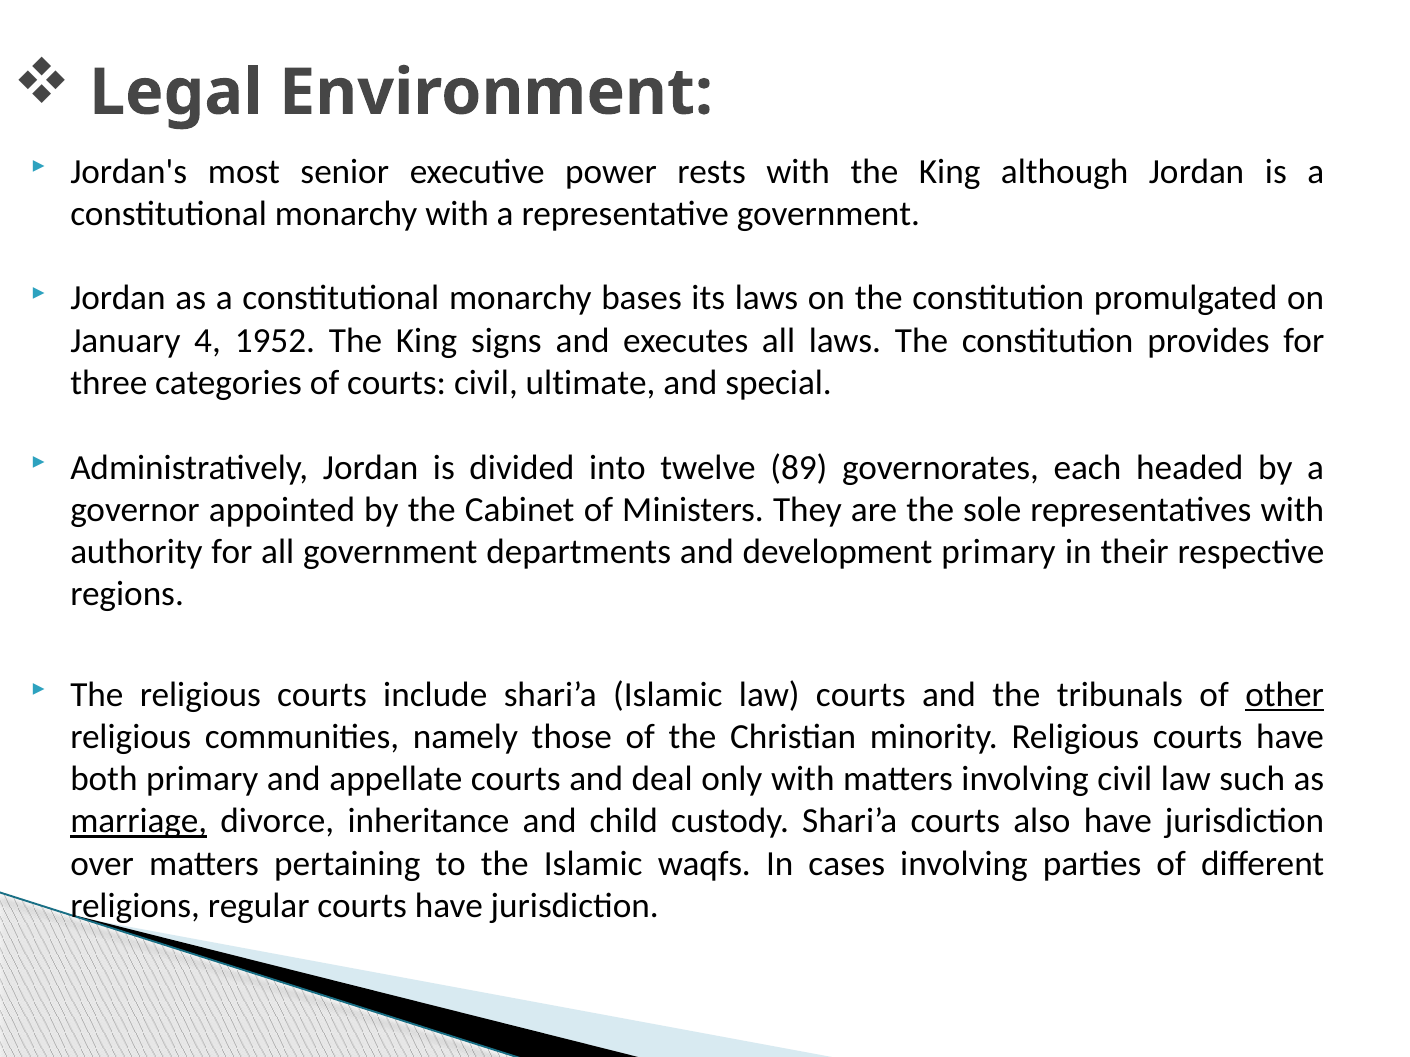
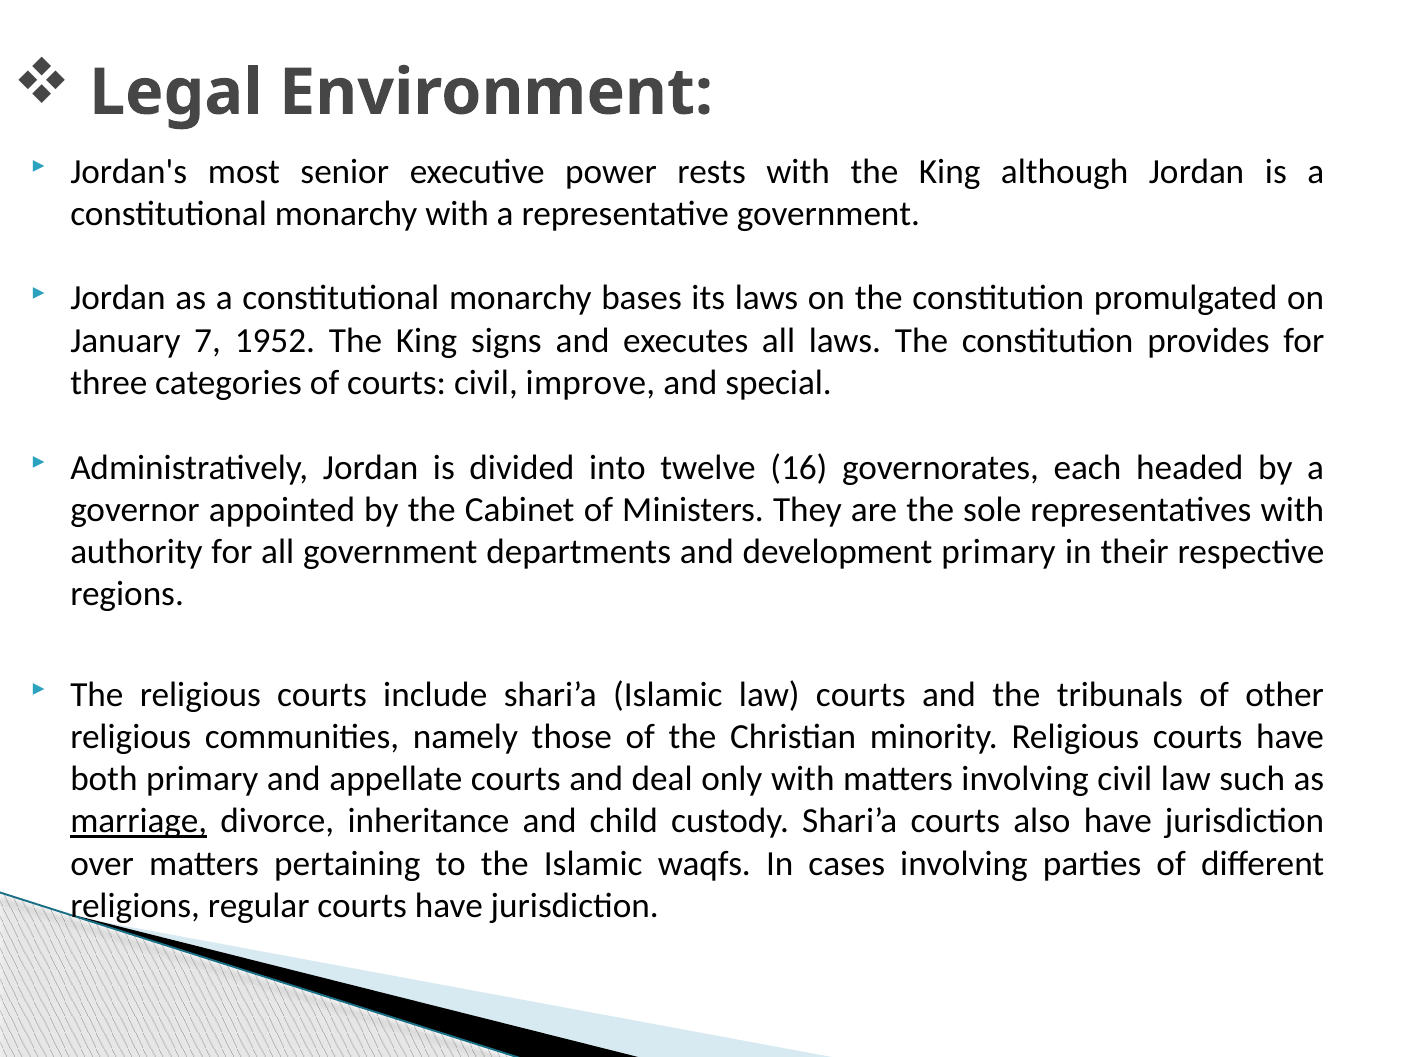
4: 4 -> 7 (208, 341)
ultimate: ultimate -> improve (590, 383)
89: 89 -> 16 (799, 468)
other underline: present -> none (1285, 695)
